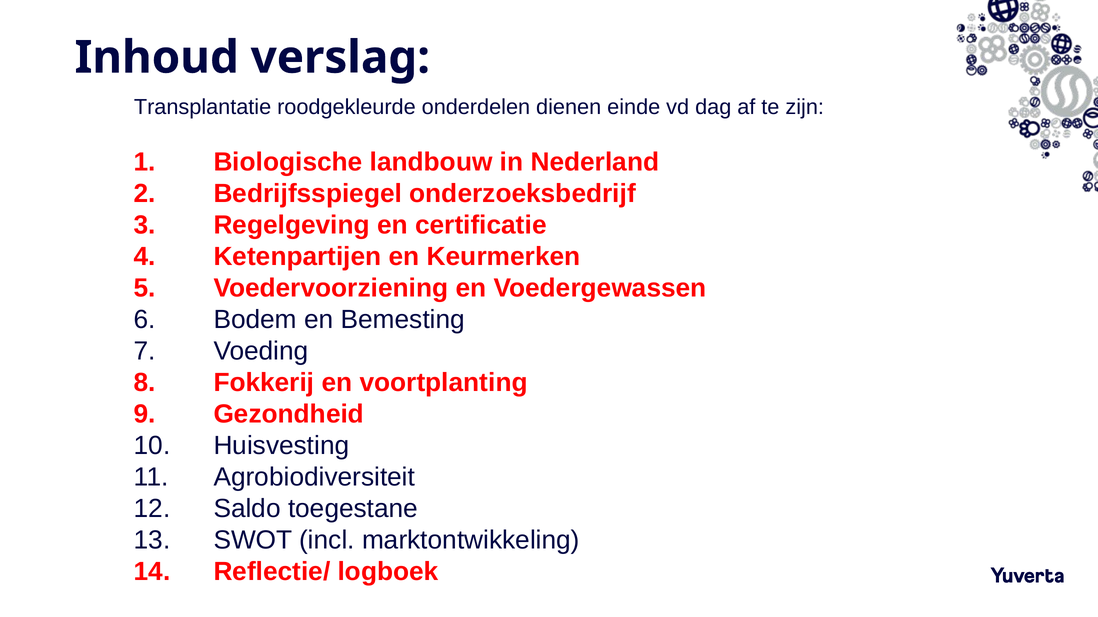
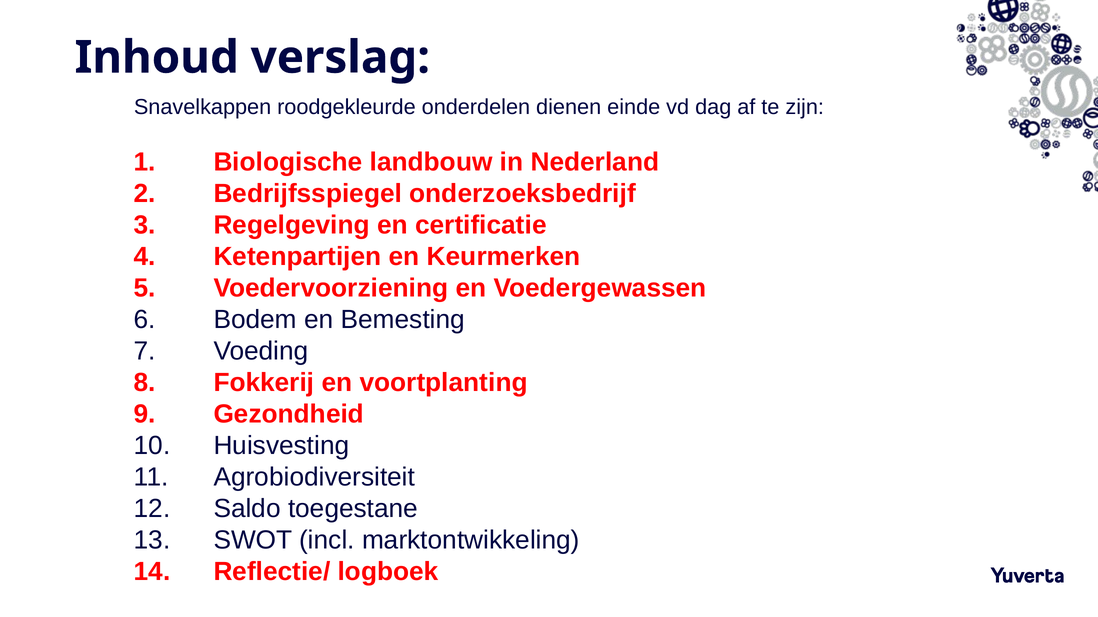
Transplantatie: Transplantatie -> Snavelkappen (203, 107)
